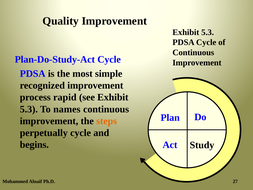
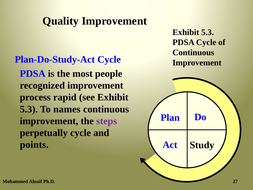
simple: simple -> people (109, 74)
steps colour: orange -> purple (107, 121)
begins: begins -> points (34, 144)
